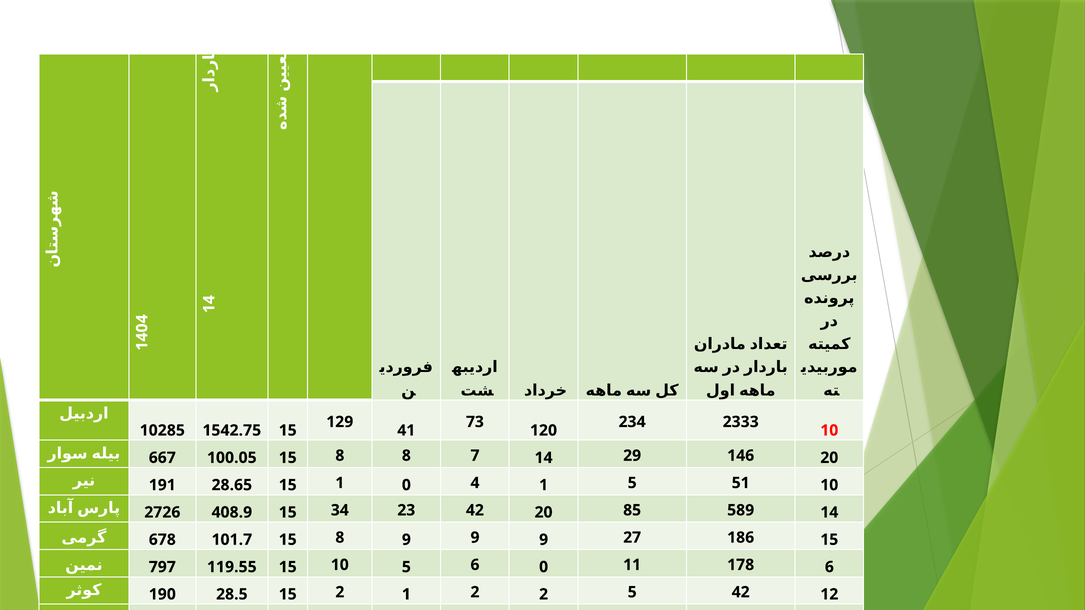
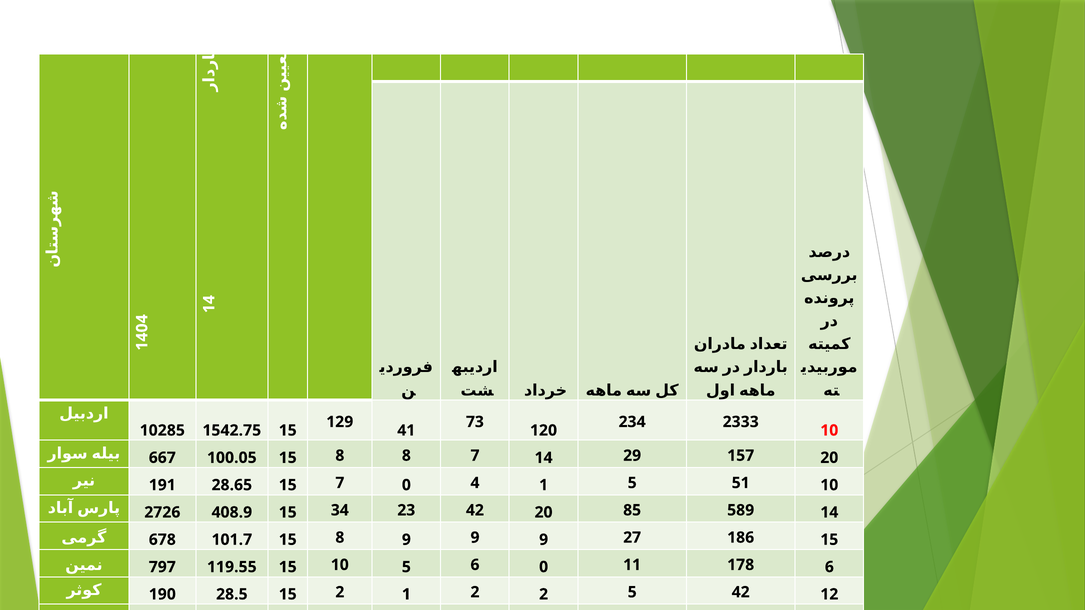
146: 146 -> 157 (741, 456)
1: 1 -> 7 (340, 483)
